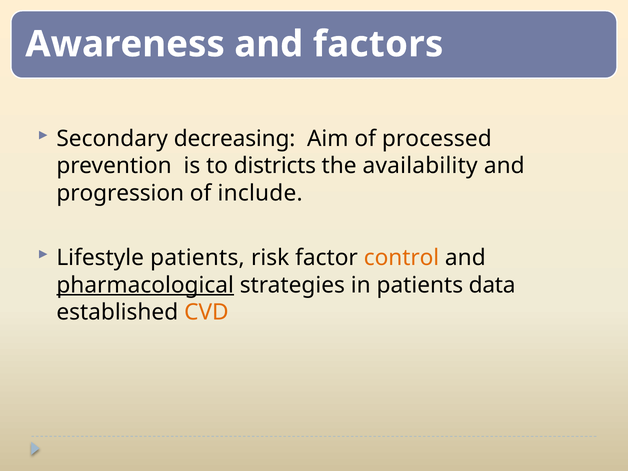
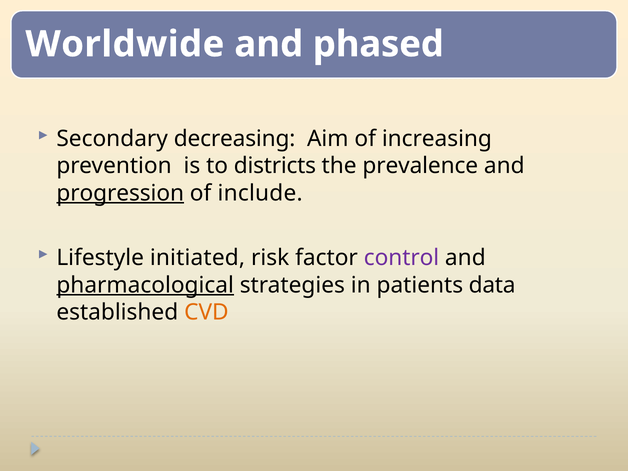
Awareness: Awareness -> Worldwide (125, 44)
factors: factors -> phased (378, 44)
processed: processed -> increasing (437, 139)
availability: availability -> prevalence (420, 166)
progression underline: none -> present (120, 193)
Lifestyle patients: patients -> initiated (197, 258)
control colour: orange -> purple (402, 258)
